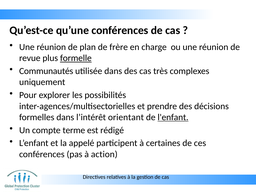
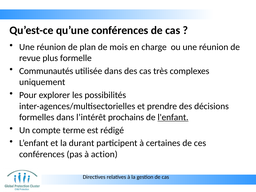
frère: frère -> mois (119, 47)
formelle underline: present -> none (76, 58)
orientant: orientant -> prochains (126, 117)
appelé: appelé -> durant (82, 143)
